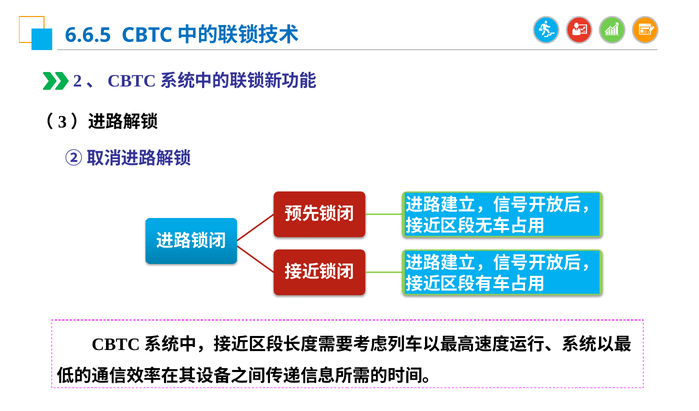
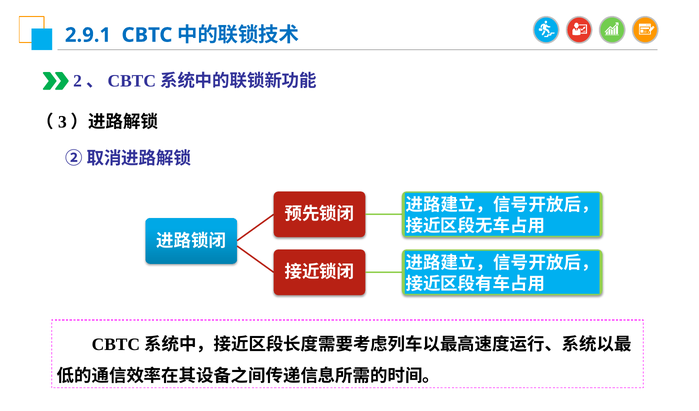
6.6.5: 6.6.5 -> 2.9.1 (88, 35)
